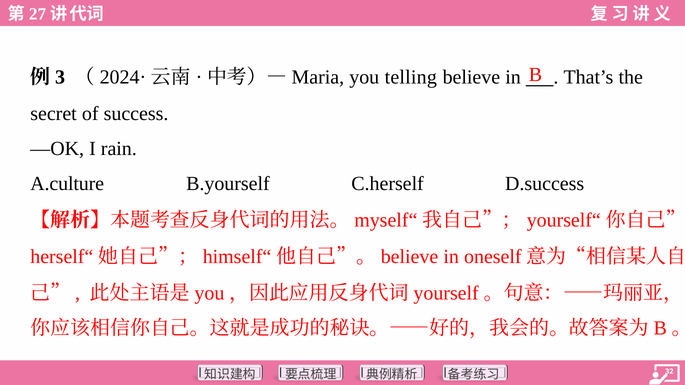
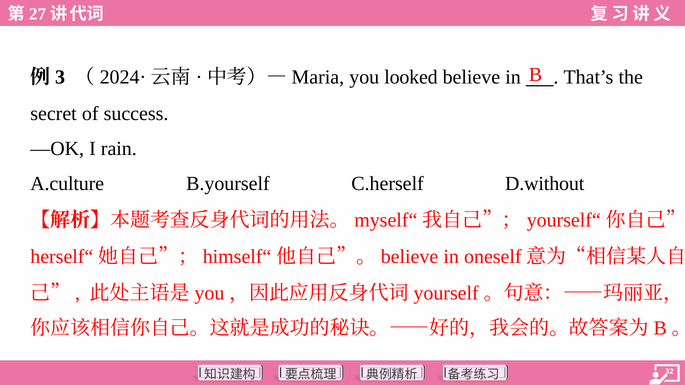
telling: telling -> looked (411, 77)
D.success: D.success -> D.without (545, 184)
